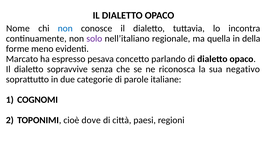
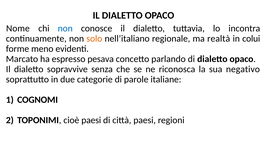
solo colour: purple -> orange (94, 39)
quella: quella -> realtà (219, 39)
della: della -> colui (251, 39)
cioè dove: dove -> paesi (91, 120)
